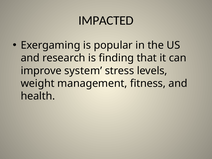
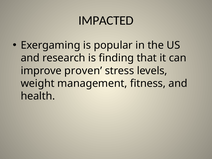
system: system -> proven (83, 71)
